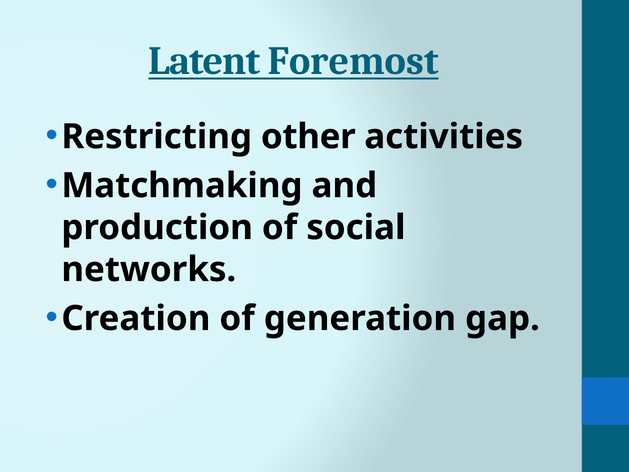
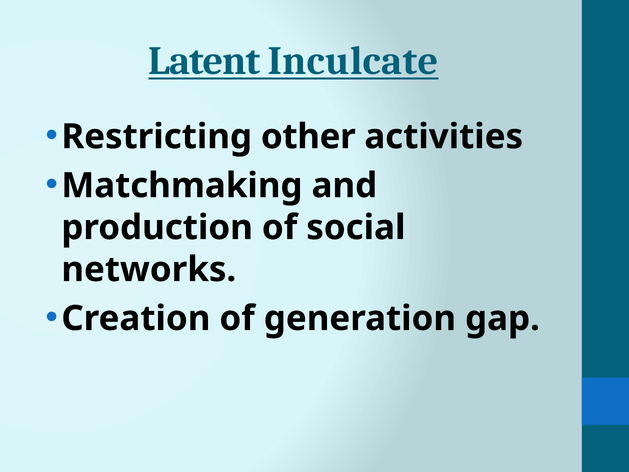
Foremost: Foremost -> Inculcate (353, 61)
